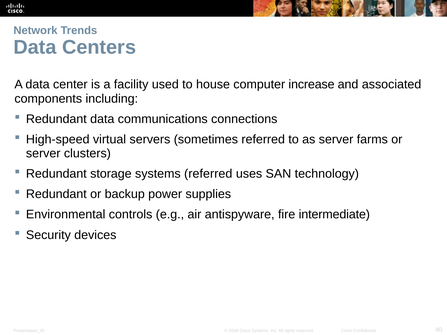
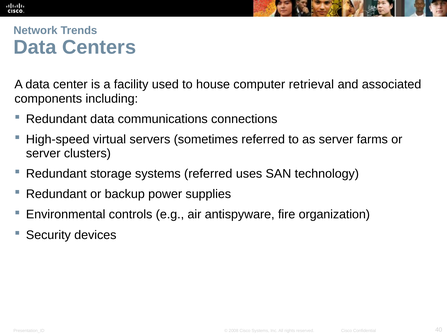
increase: increase -> retrieval (311, 84)
intermediate: intermediate -> organization (334, 215)
